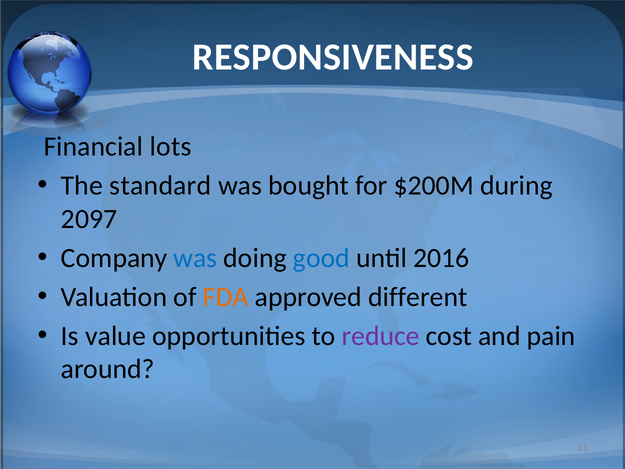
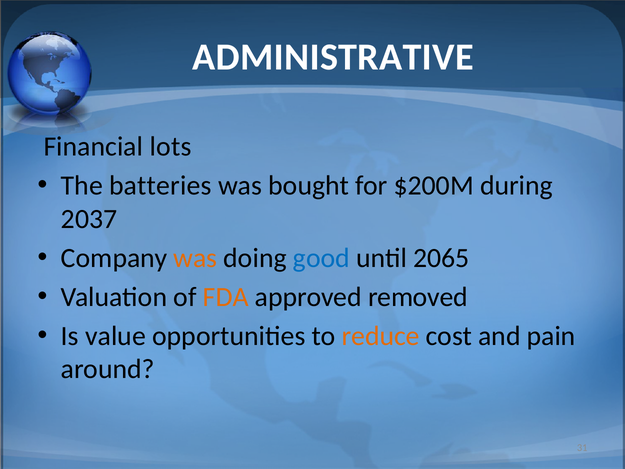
RESPONSIVENESS: RESPONSIVENESS -> ADMINISTRATIVE (333, 57)
standard: standard -> batteries (160, 186)
2097: 2097 -> 2037 (89, 219)
was colour: blue -> orange (195, 258)
2016: 2016 -> 2065 (441, 258)
different: different -> removed (418, 297)
reduce colour: purple -> orange (381, 336)
